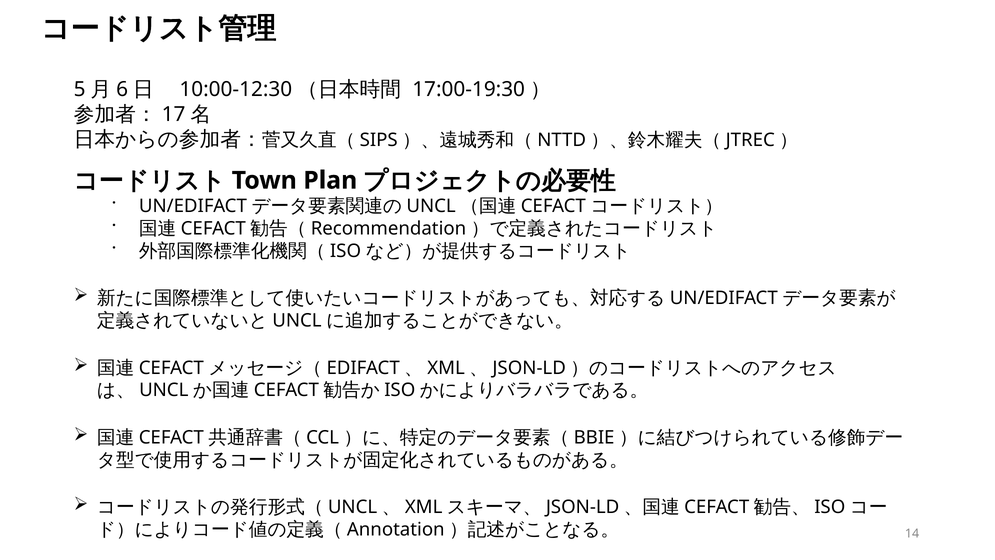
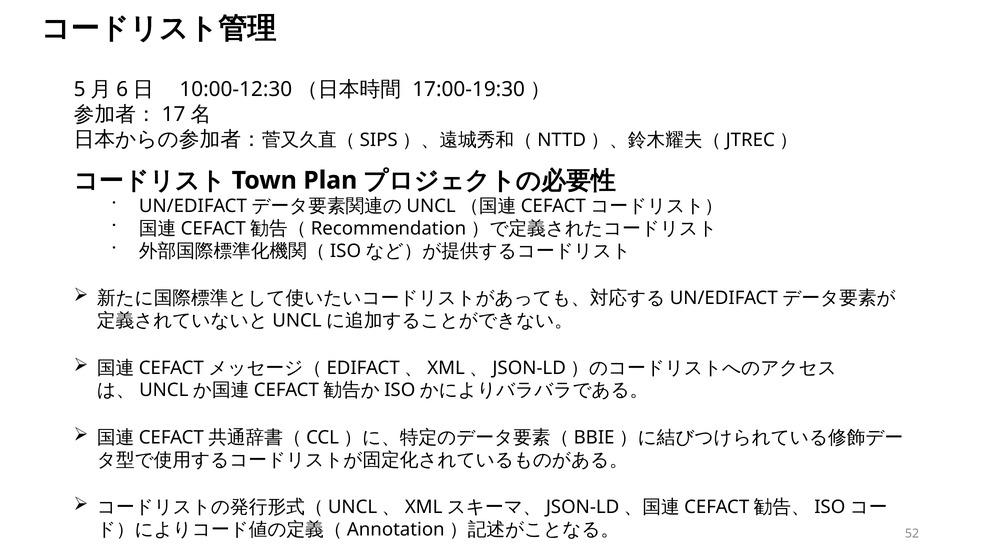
14: 14 -> 52 (912, 533)
